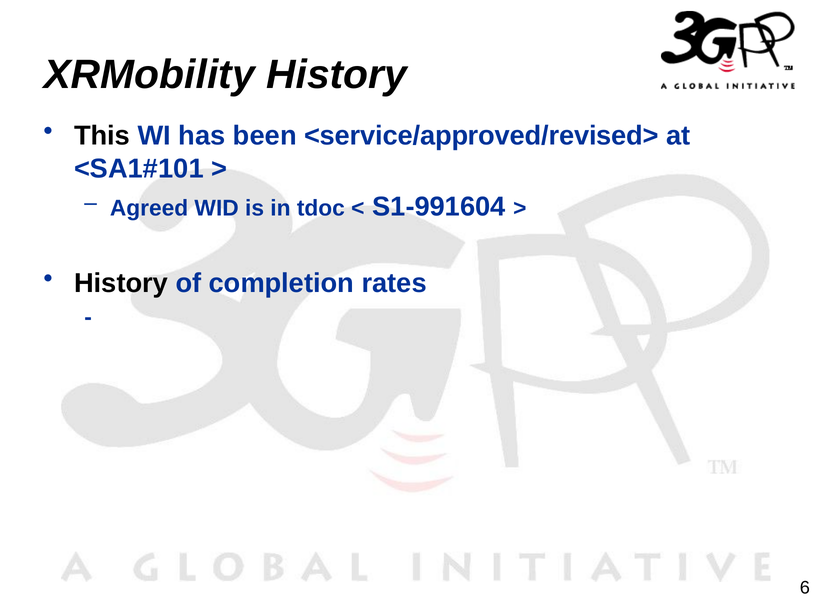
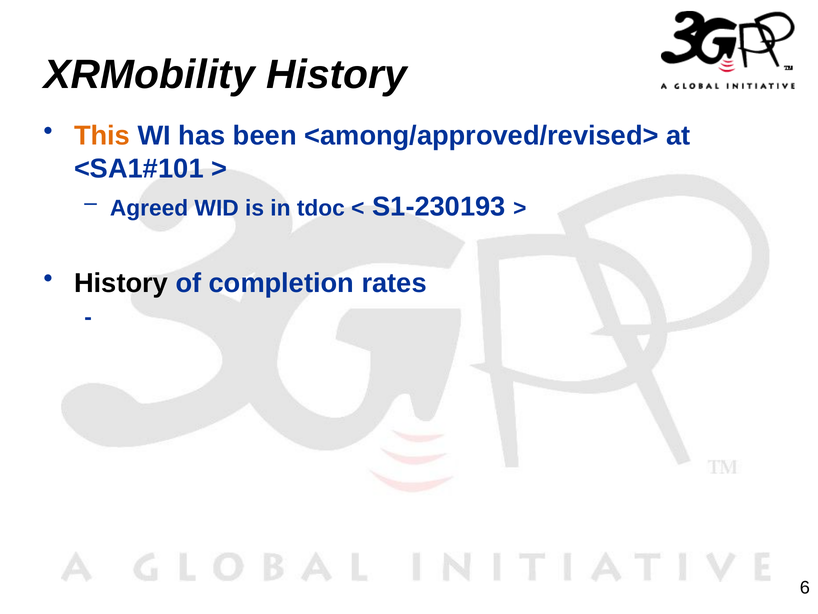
This colour: black -> orange (102, 136)
<service/approved/revised>: <service/approved/revised> -> <among/approved/revised> (481, 136)
S1-991604: S1-991604 -> S1-230193 (439, 207)
